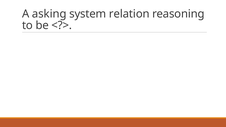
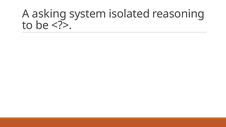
relation: relation -> isolated (129, 14)
